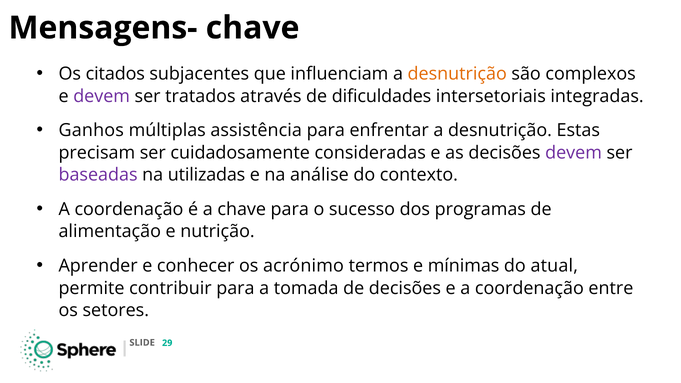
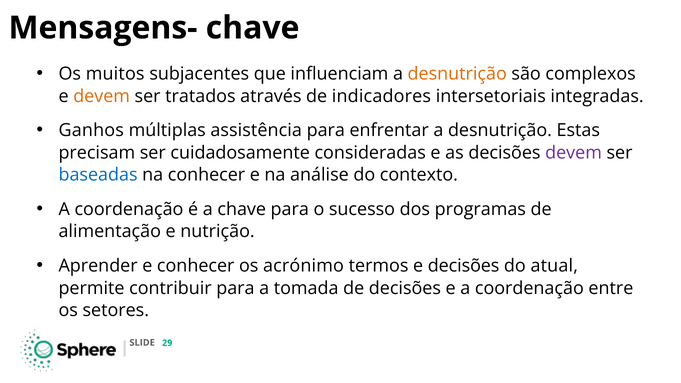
citados: citados -> muitos (115, 74)
devem colour: purple -> orange (102, 96)
dificuldades: dificuldades -> indicadores (381, 96)
baseadas colour: purple -> blue (98, 175)
na utilizadas: utilizadas -> conhecer (206, 175)
e mínimas: mínimas -> decisões (464, 266)
